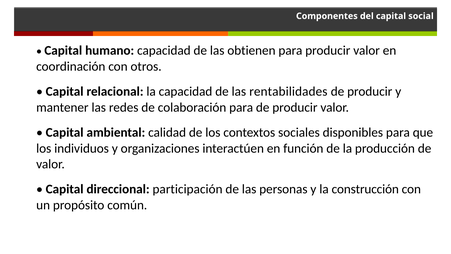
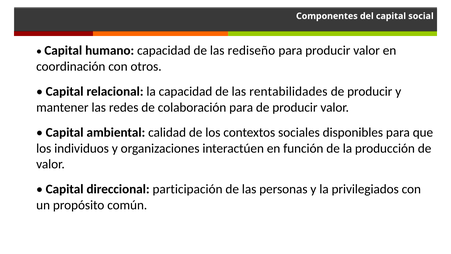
obtienen: obtienen -> rediseño (251, 51)
construcción: construcción -> privilegiados (365, 189)
